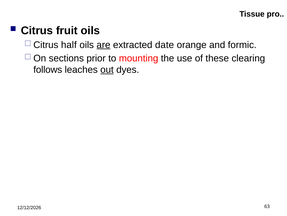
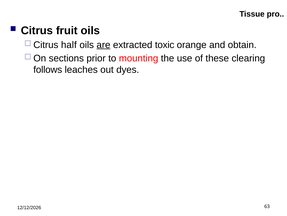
date: date -> toxic (165, 45)
formic: formic -> obtain (242, 45)
out underline: present -> none (107, 70)
